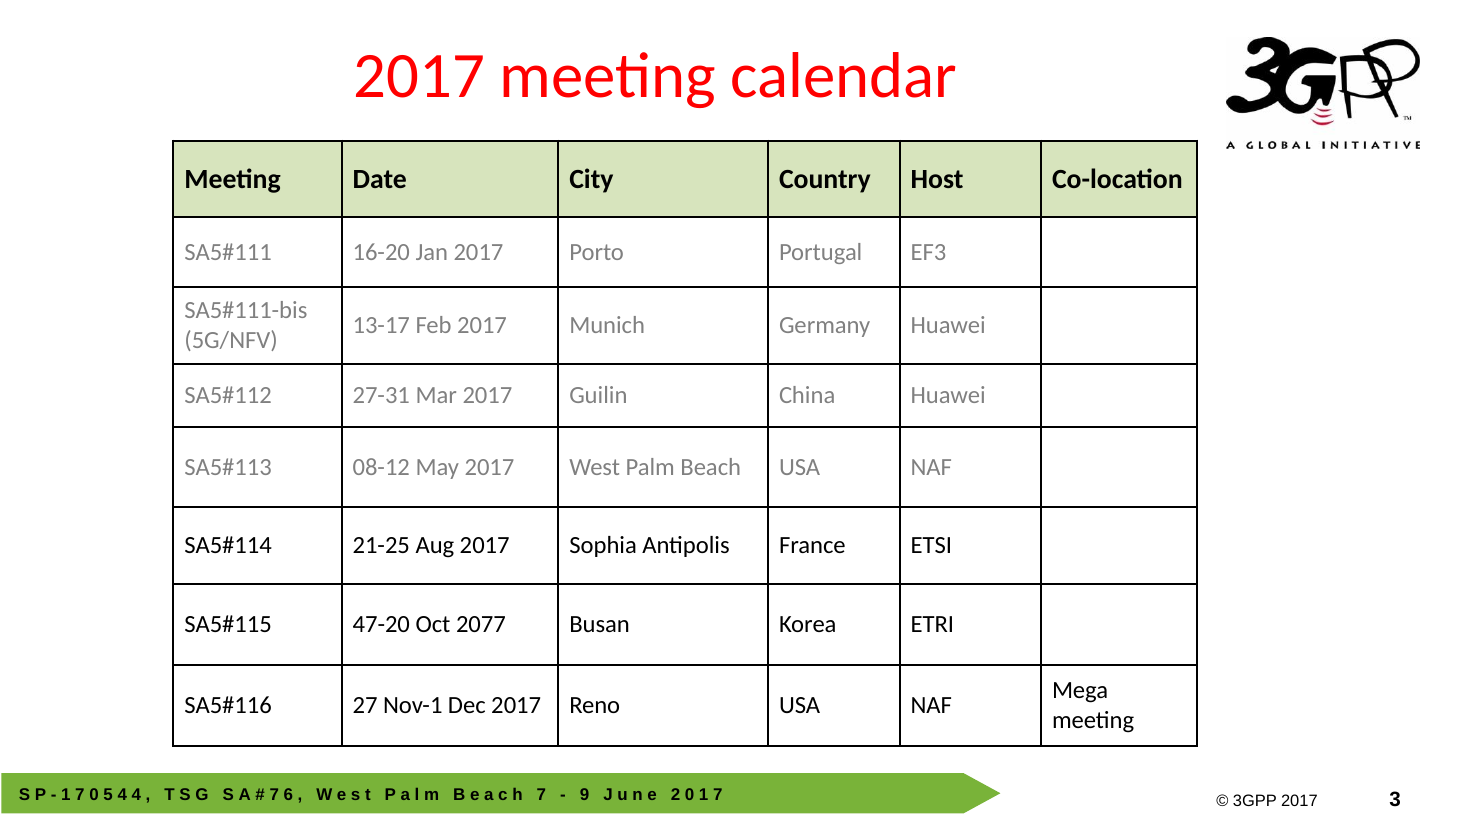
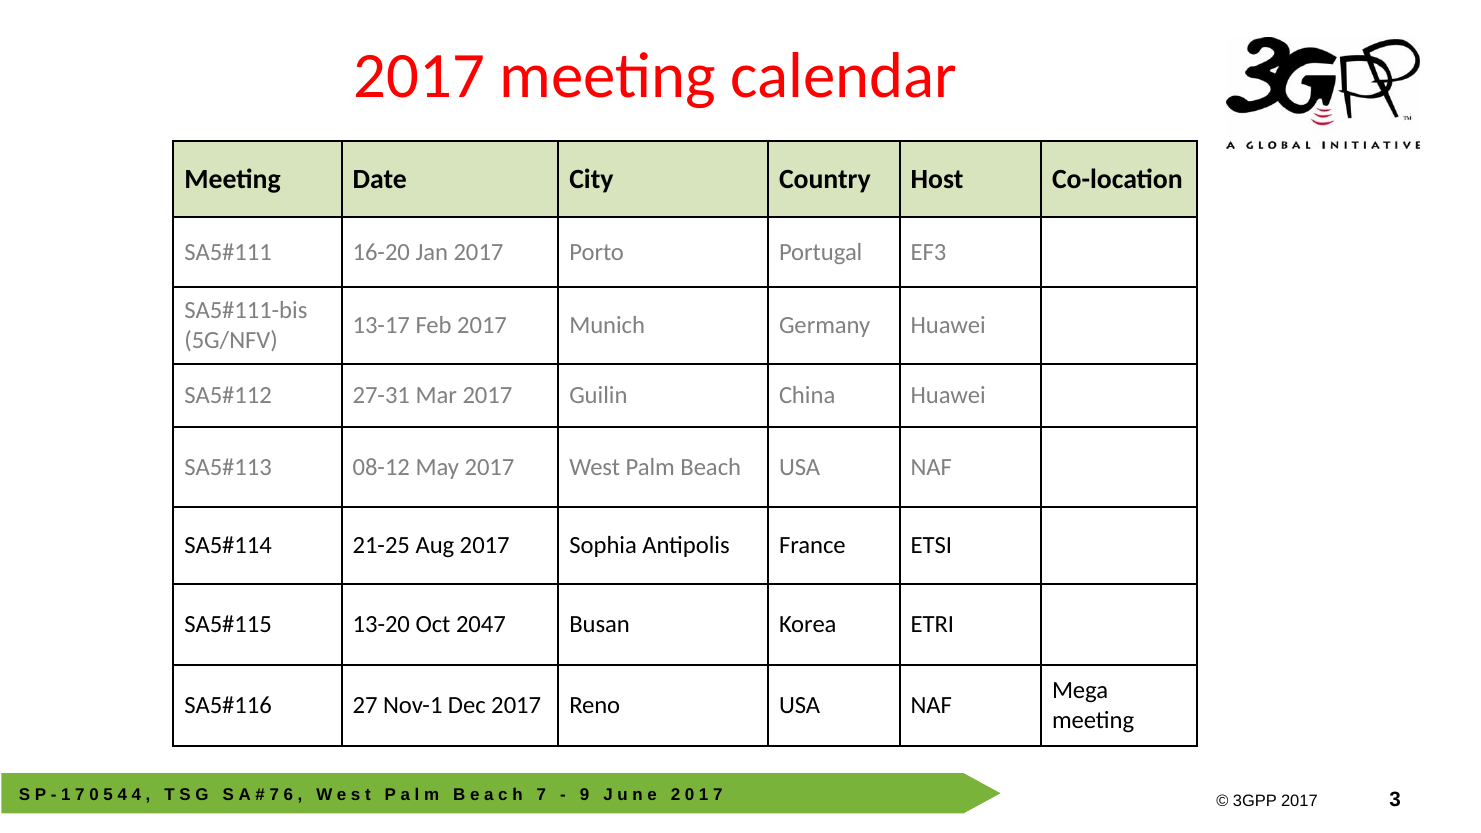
47-20: 47-20 -> 13-20 (381, 625)
2077: 2077 -> 2047 (481, 625)
